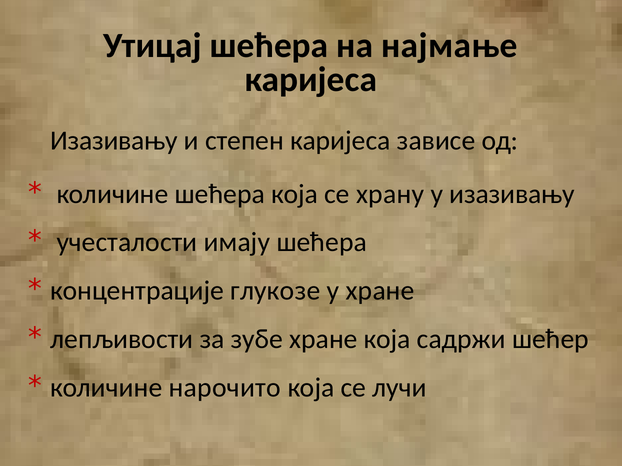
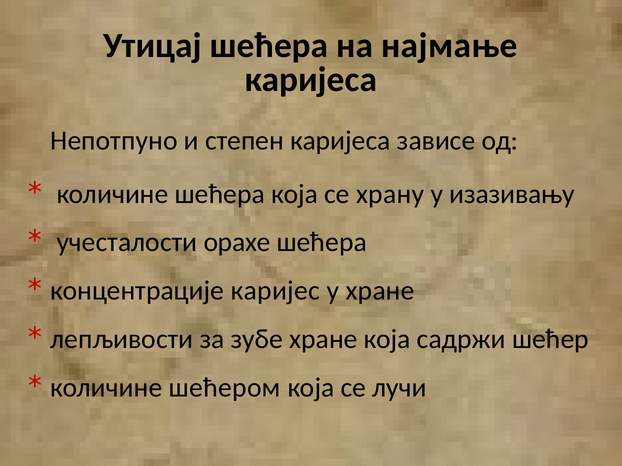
Изазивању: Изазивању -> Непотпуно (114, 141)
имају: имају -> орахе (237, 243)
глукозе: глукозе -> каријес (275, 291)
нарочито: нарочито -> шећером (225, 388)
